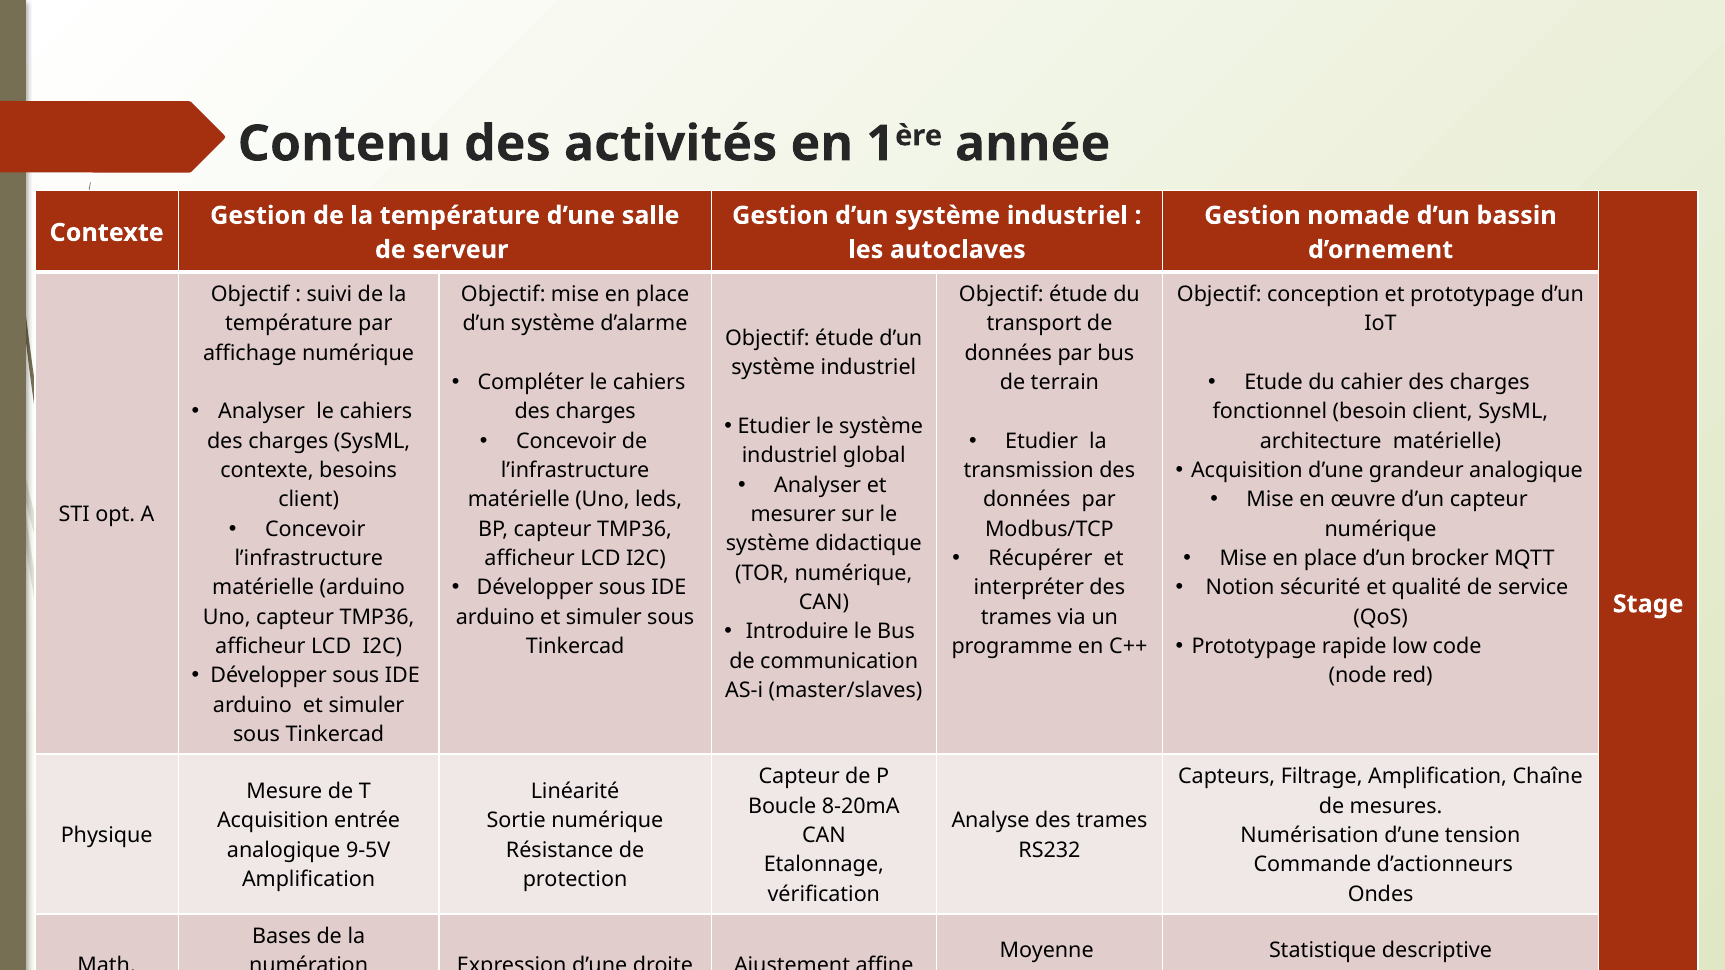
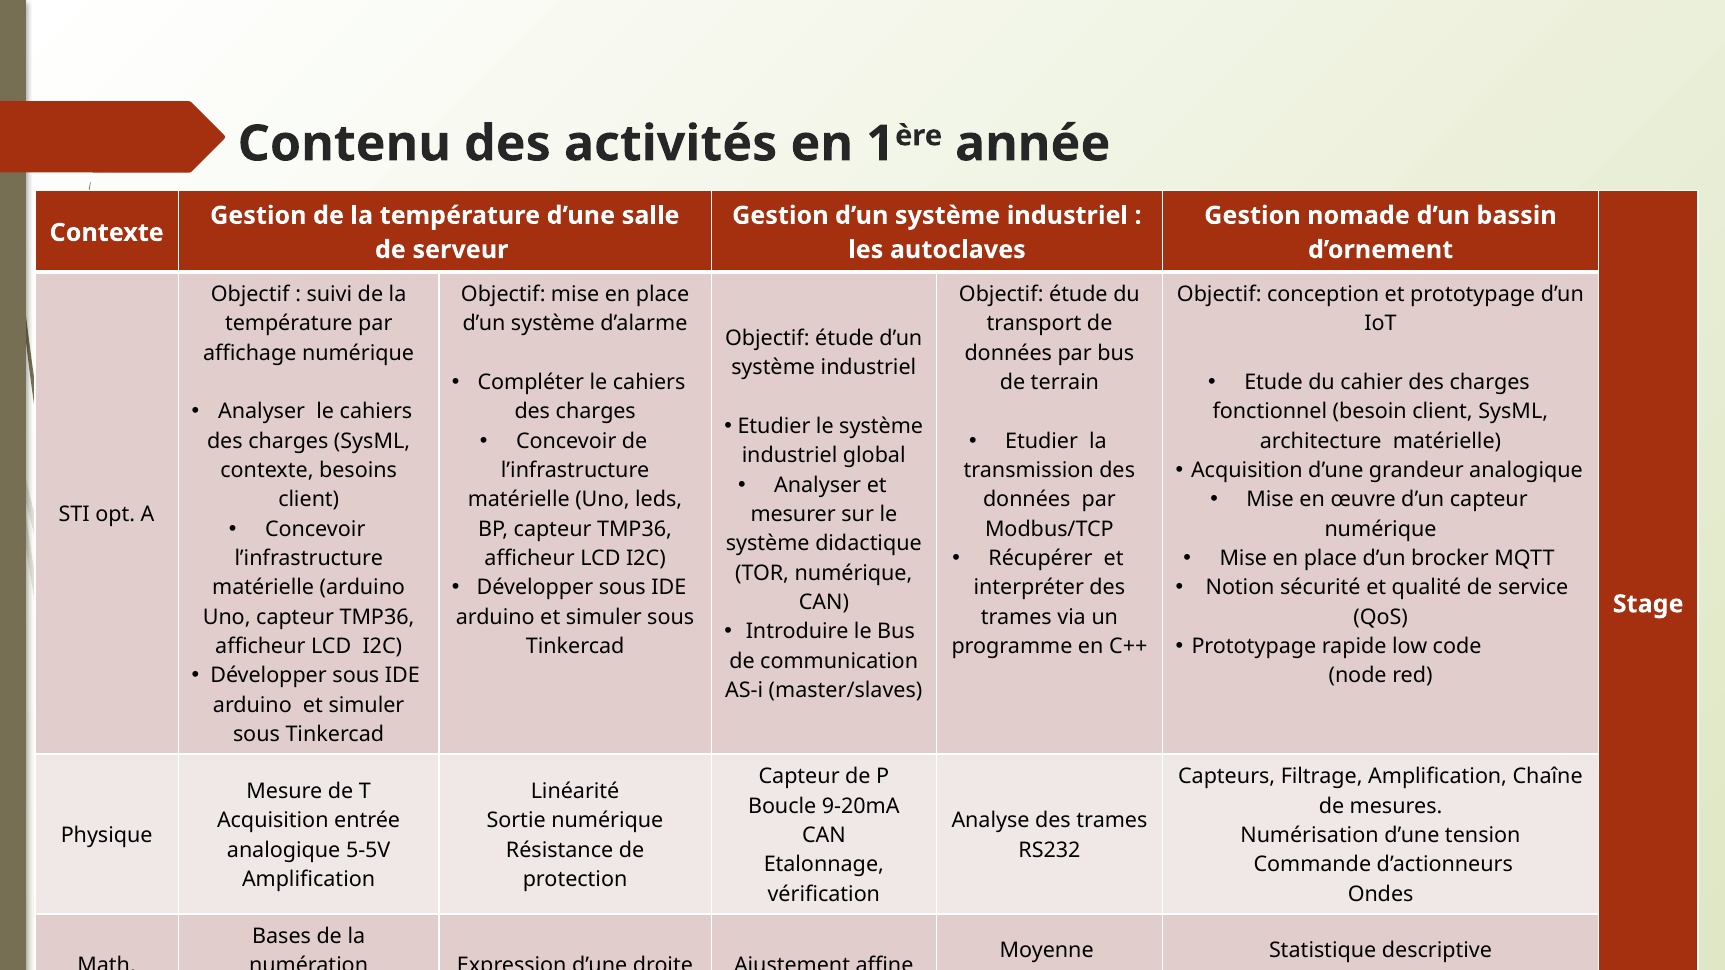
8-20mA: 8-20mA -> 9-20mA (861, 806)
9-5V: 9-5V -> 5-5V (368, 850)
